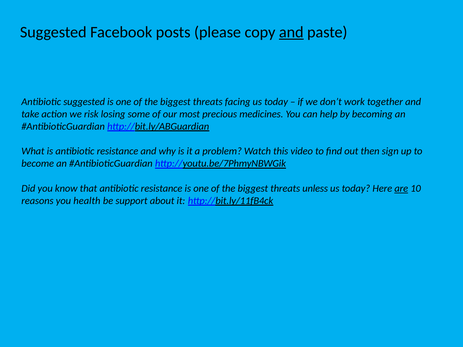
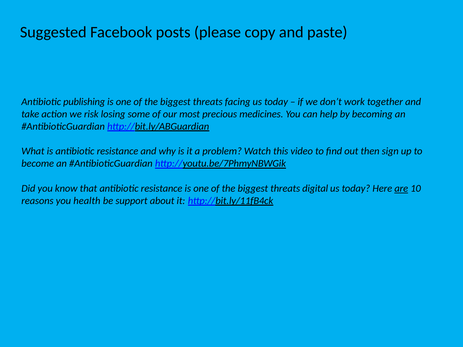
and underline: present -> none (291, 32)
Antibiotic suggested: suggested -> publishing (84, 102)
unless: unless -> digital (315, 189)
